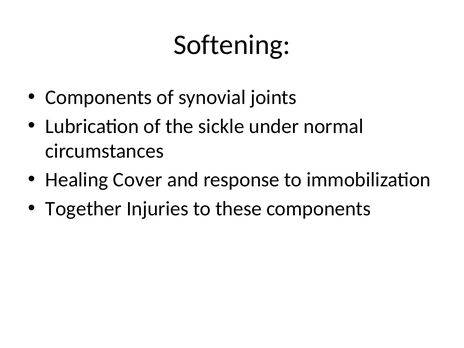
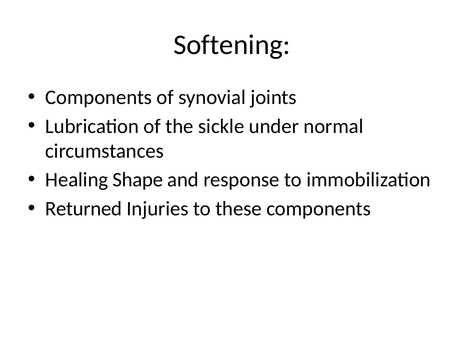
Cover: Cover -> Shape (138, 180)
Together: Together -> Returned (84, 209)
